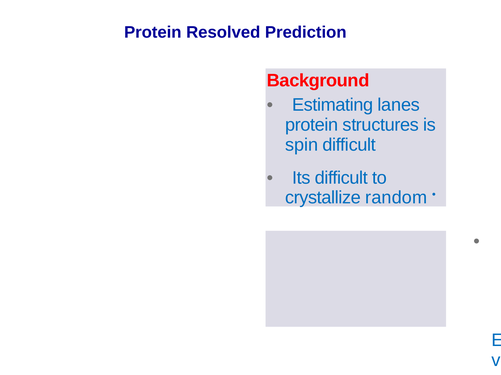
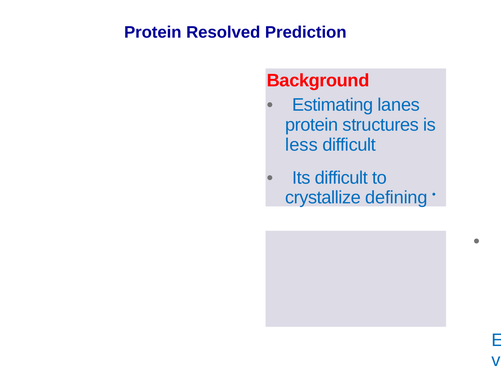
spin: spin -> less (302, 145)
random: random -> defining (396, 198)
